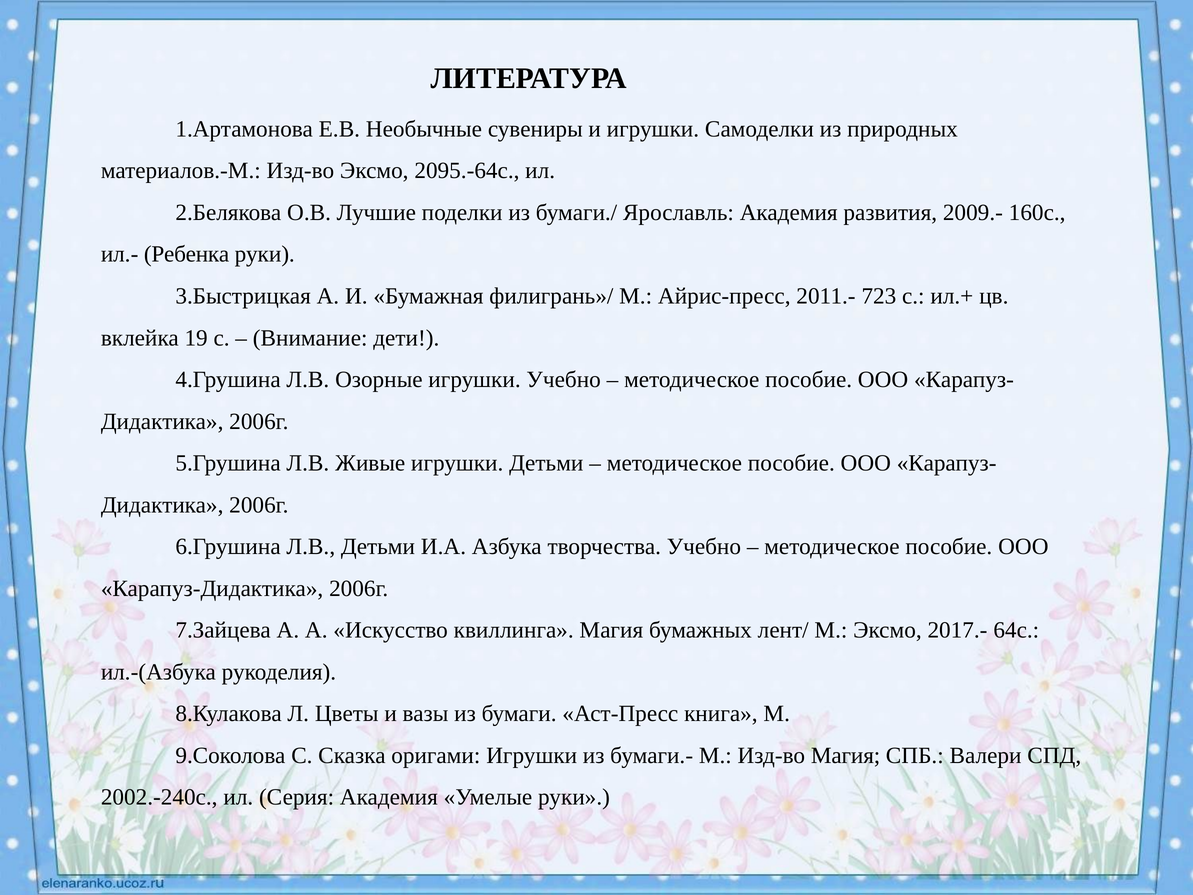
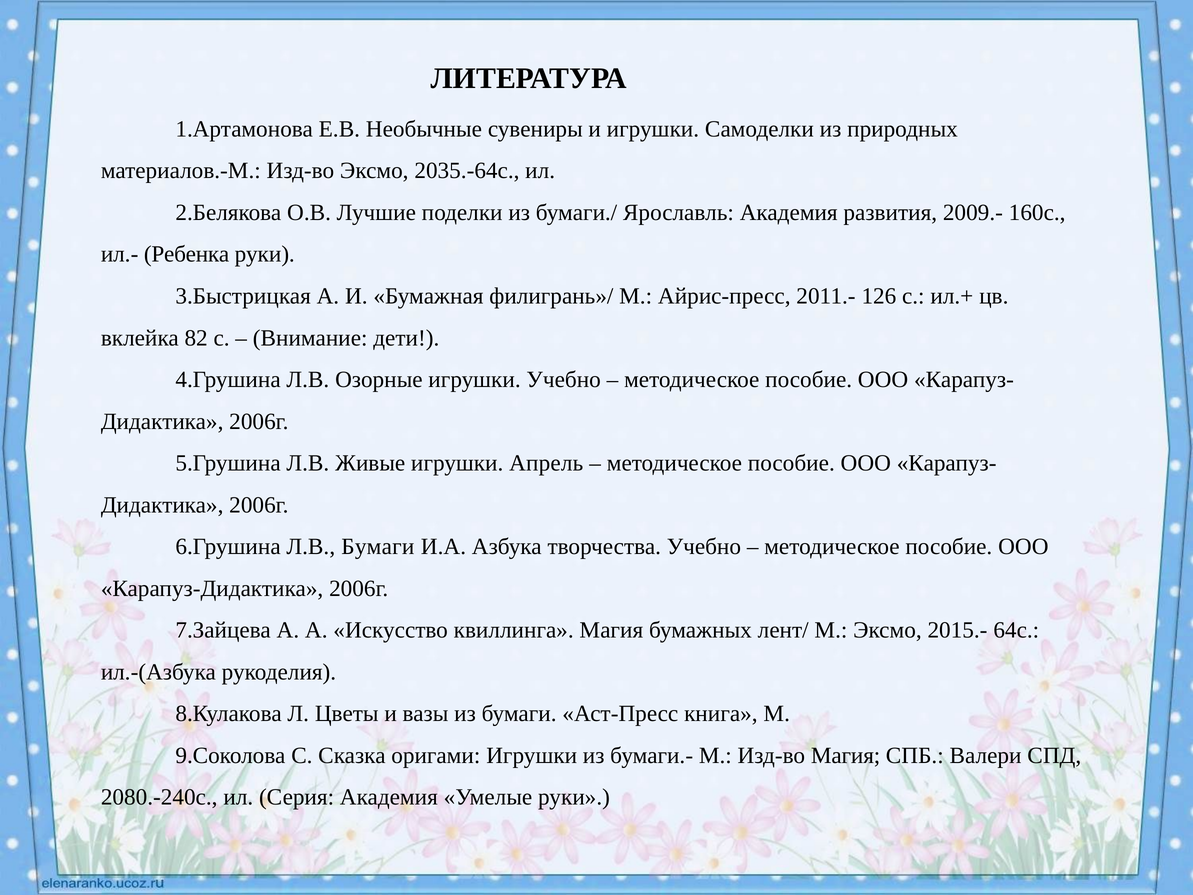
2095.-64с: 2095.-64с -> 2035.-64с (467, 171)
723: 723 -> 126 (879, 296)
19: 19 -> 82 (196, 338)
игрушки Детьми: Детьми -> Апрель (546, 463)
Л.В Детьми: Детьми -> Бумаги (378, 547)
2017.-: 2017.- -> 2015.- (957, 630)
2002.-240с: 2002.-240с -> 2080.-240с (159, 797)
